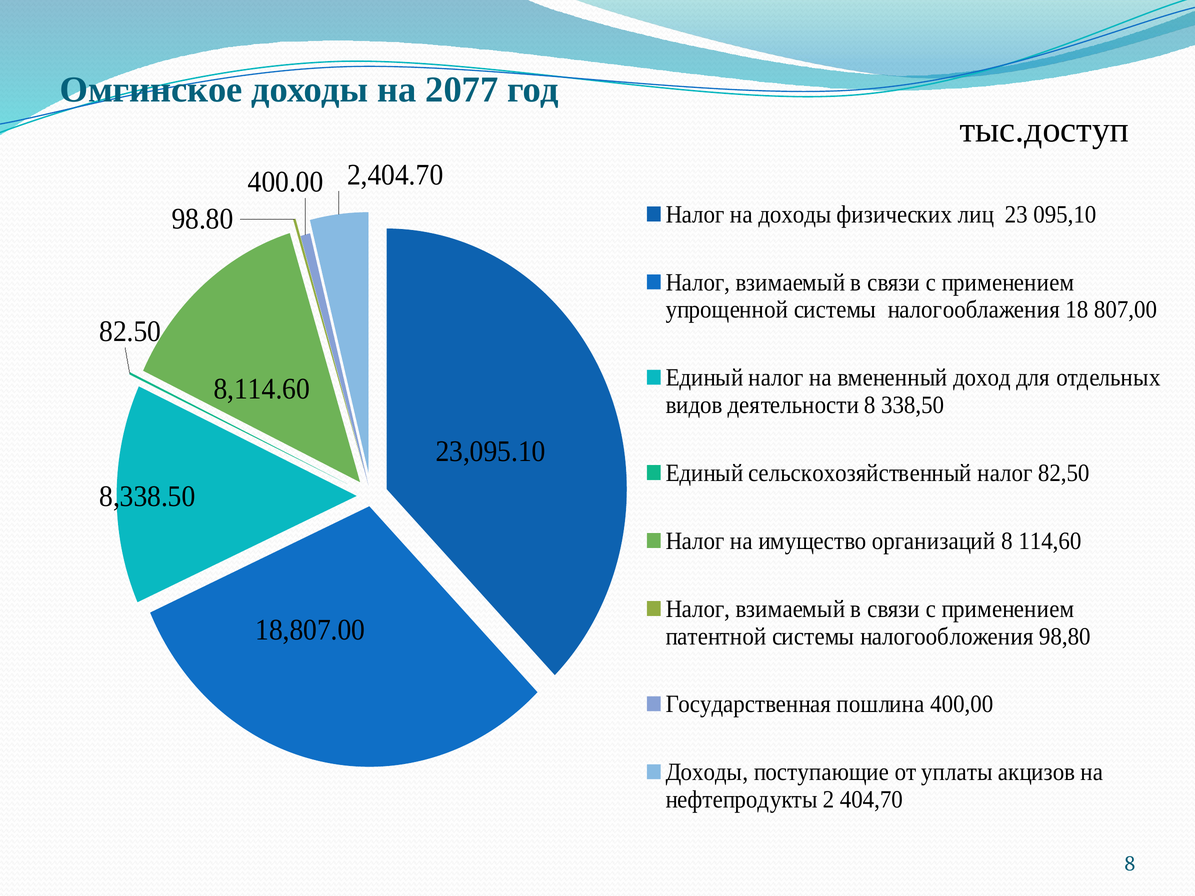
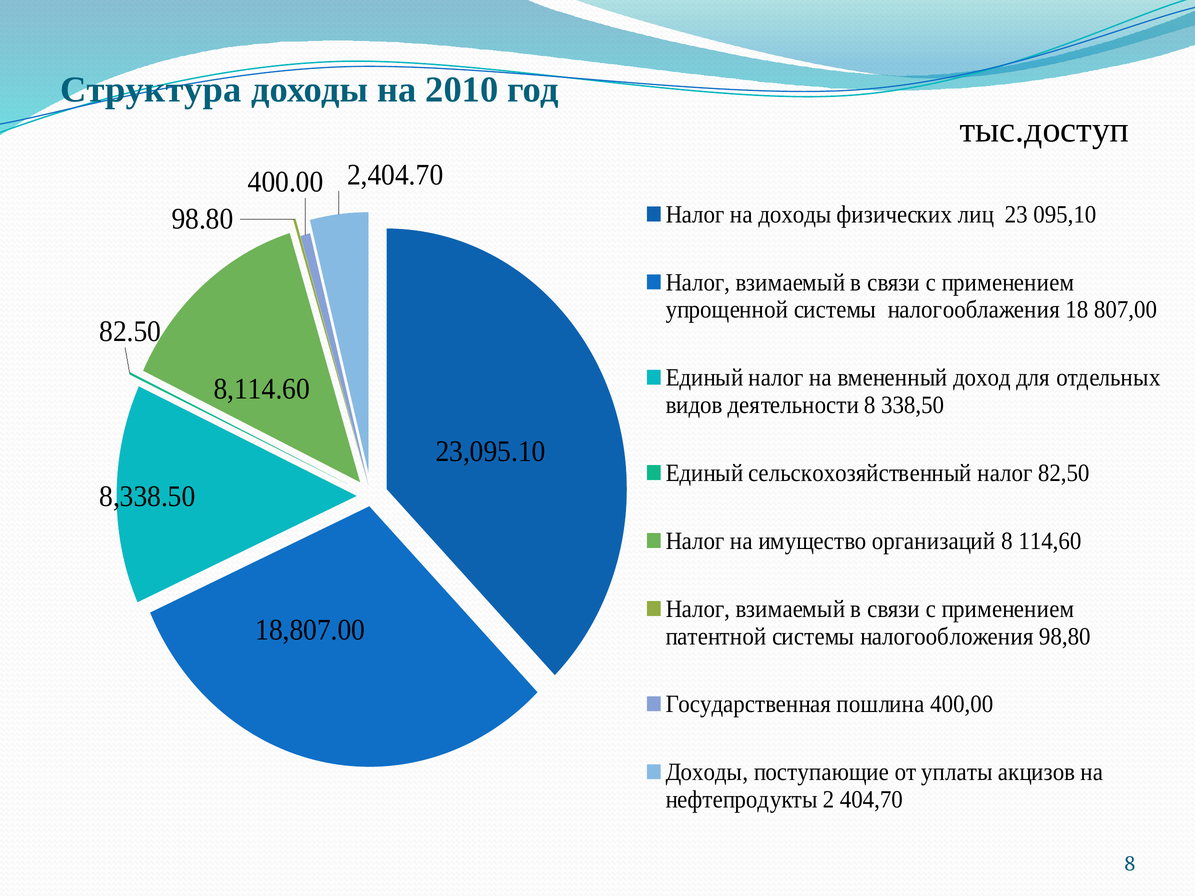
Омгинское: Омгинское -> Структура (151, 90)
2077: 2077 -> 2010 (462, 90)
